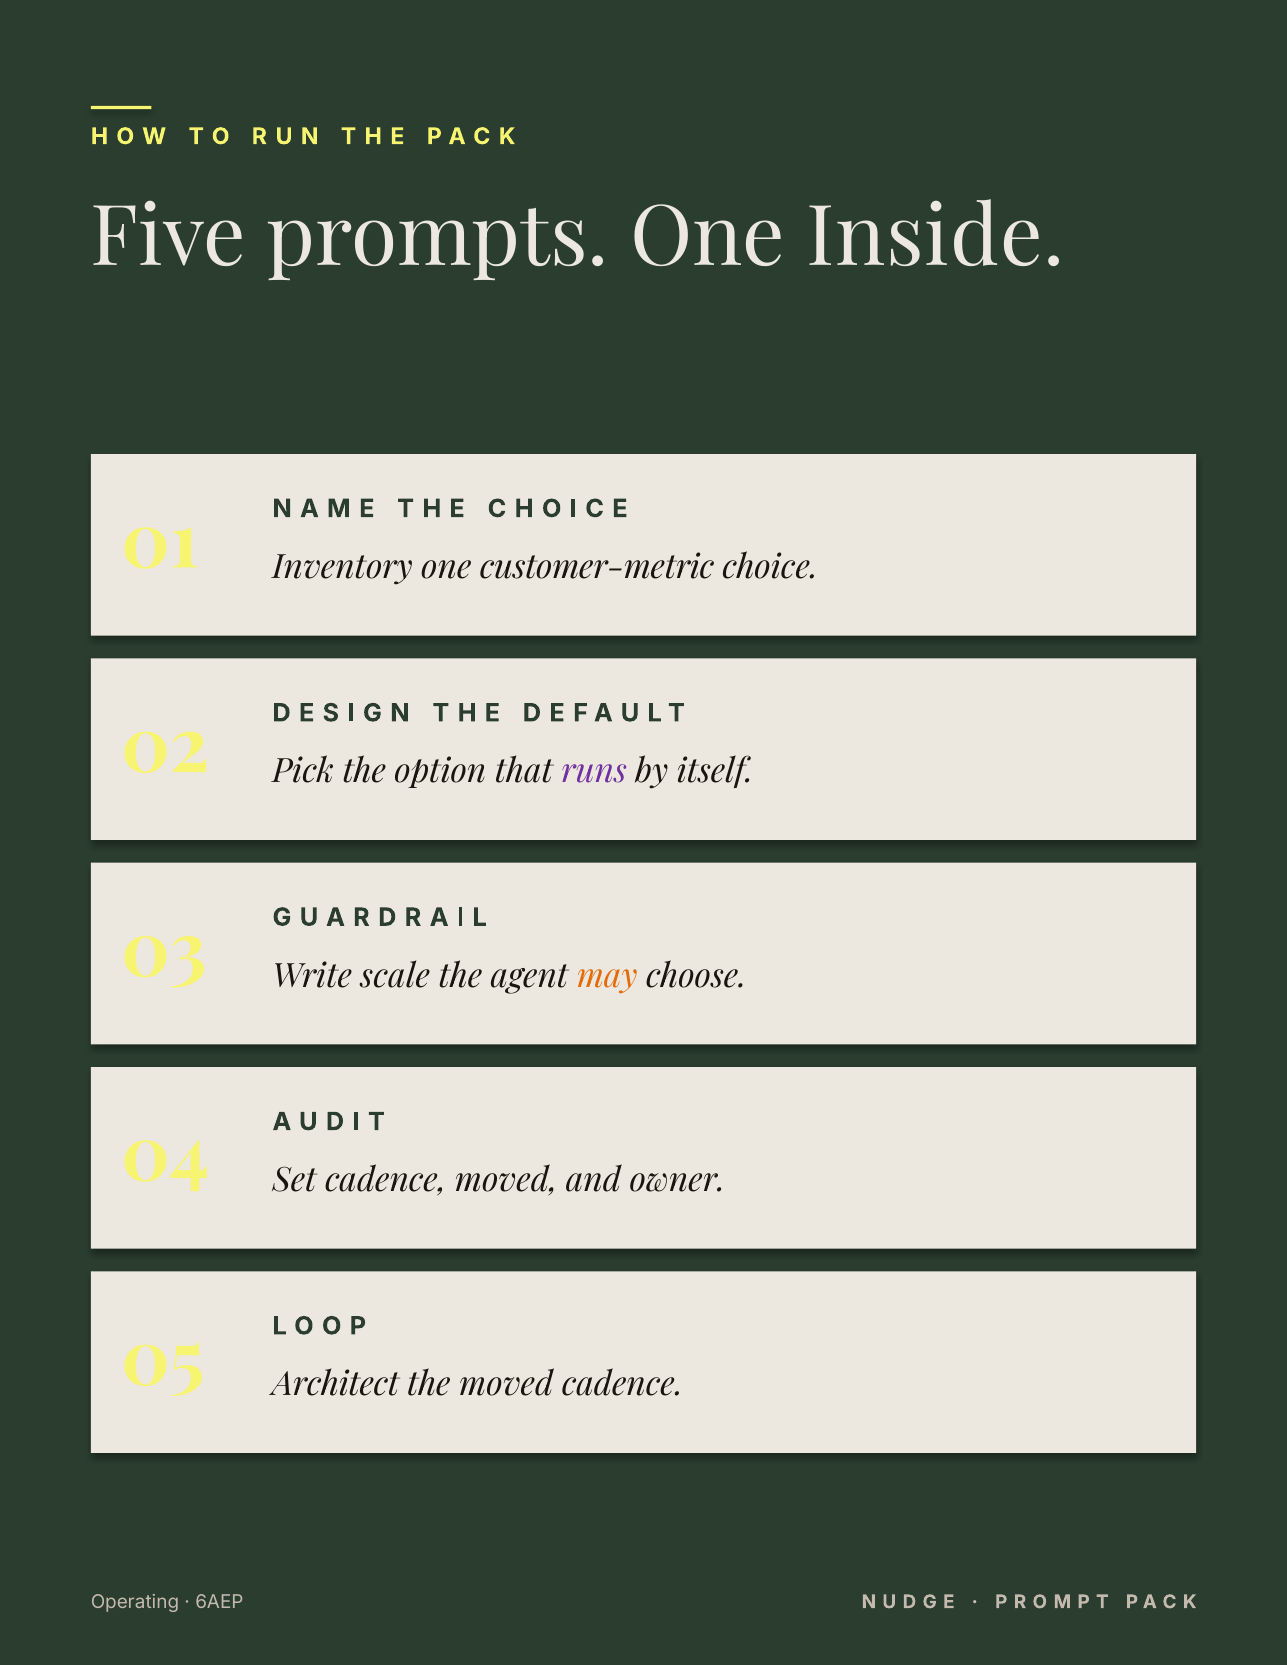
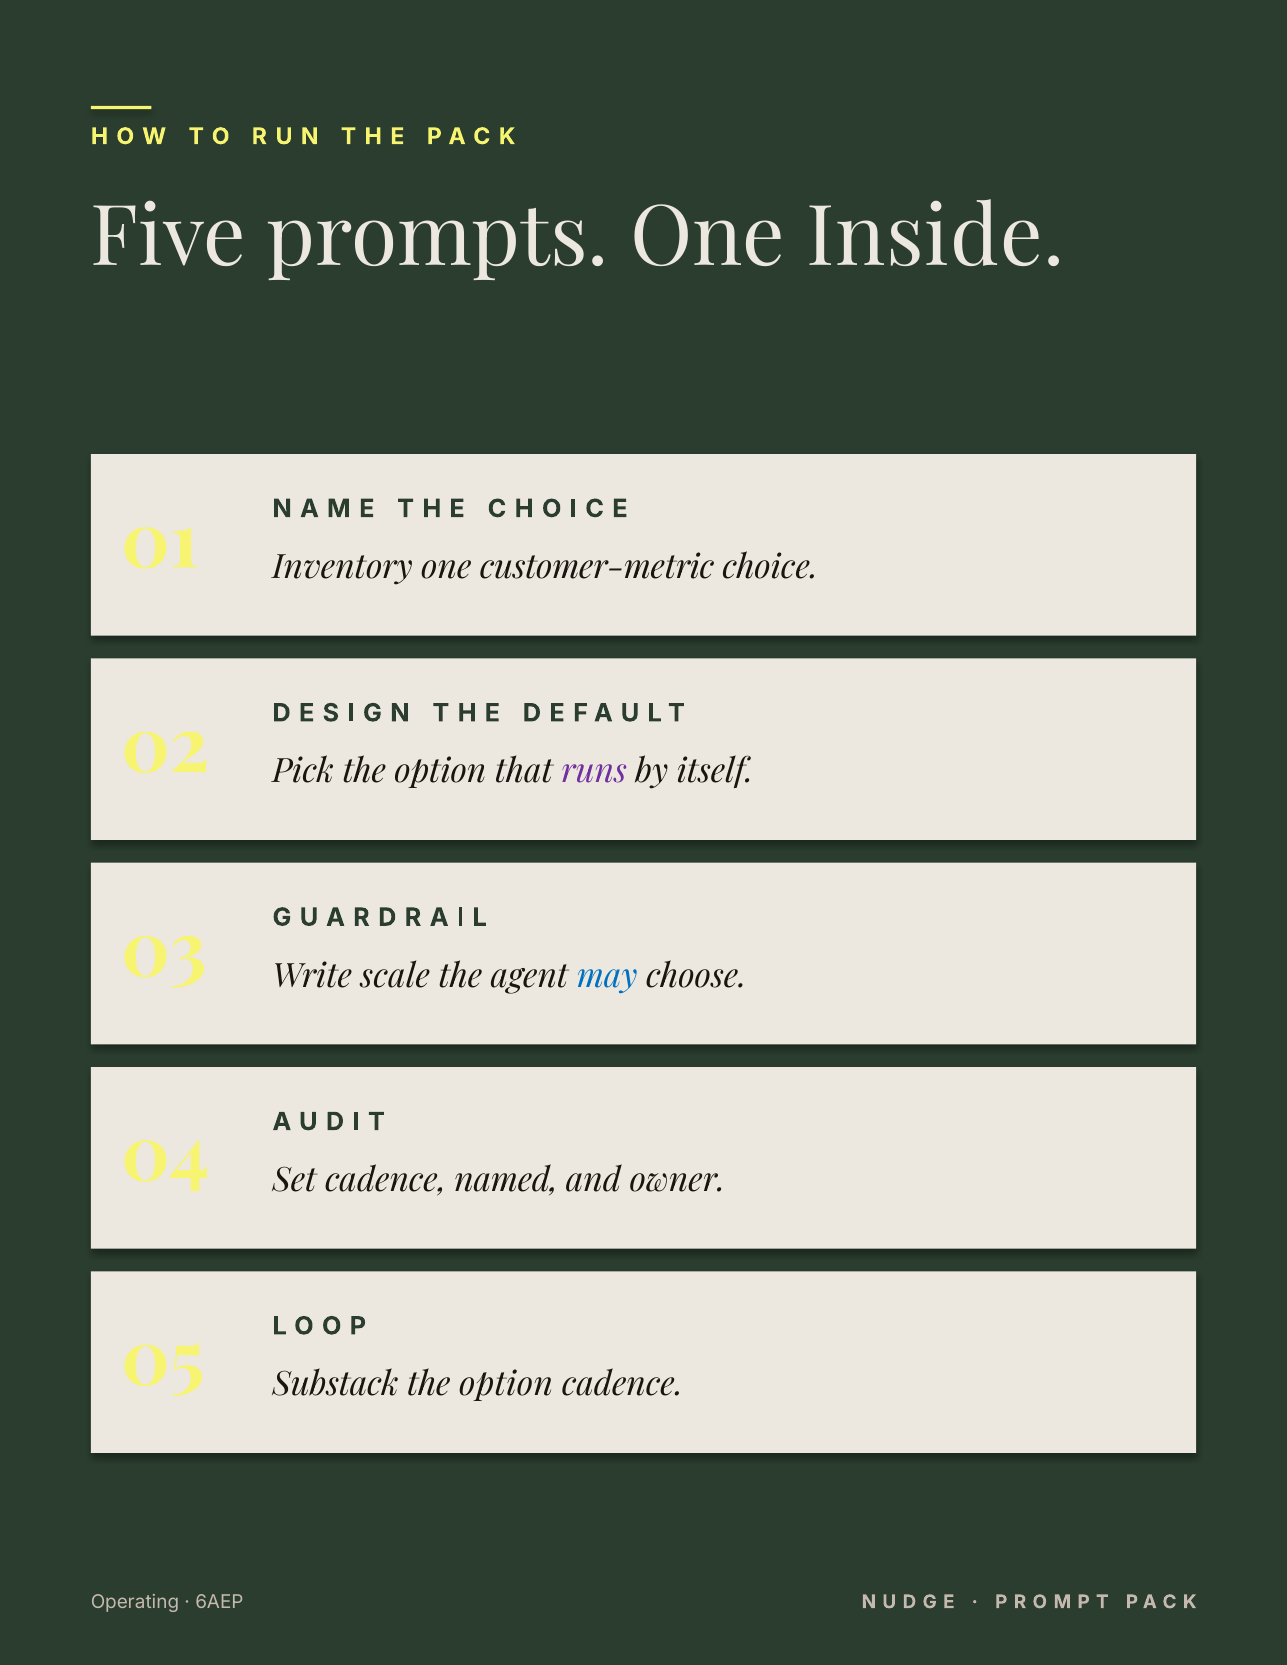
may colour: orange -> blue (607, 976)
cadence moved: moved -> named (506, 1181)
Architect: Architect -> Substack (336, 1385)
moved: moved -> option (506, 1385)
